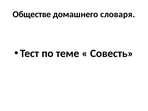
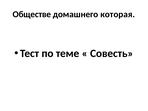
словаря: словаря -> которая (118, 14)
